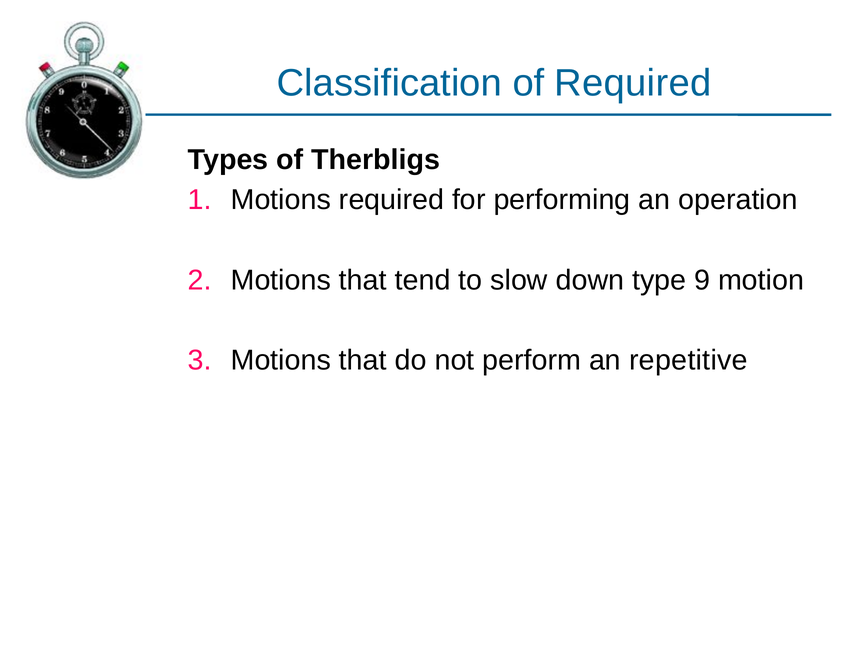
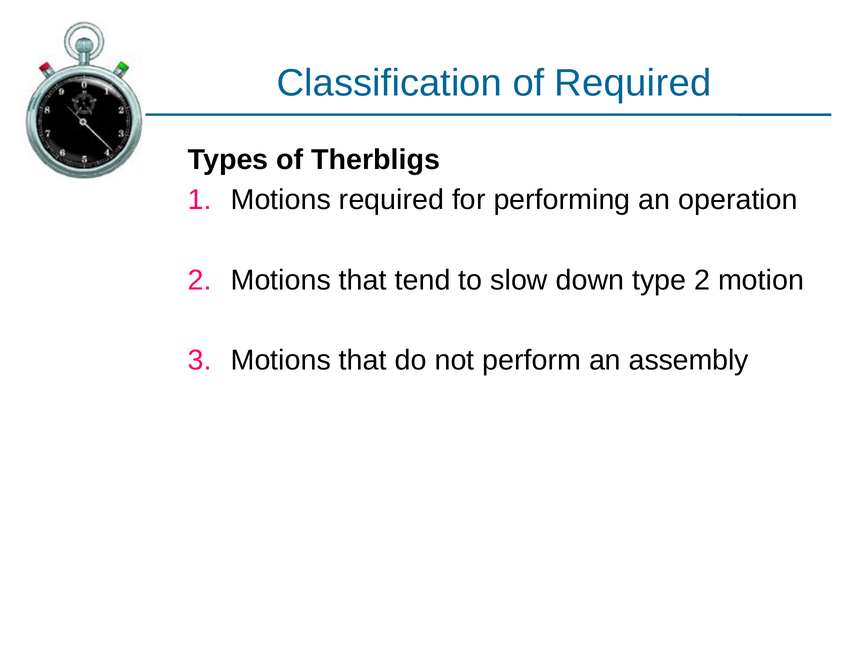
type 9: 9 -> 2 (702, 280)
repetitive: repetitive -> assembly (689, 360)
